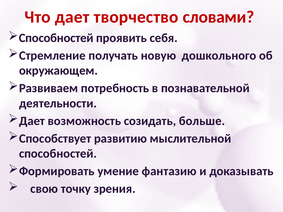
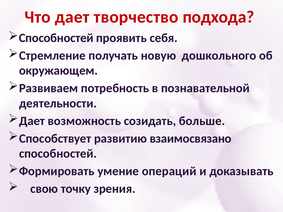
словами: словами -> подхода (218, 17)
мыслительной: мыслительной -> взаимосвязано (191, 139)
фантазию: фантазию -> операций (169, 171)
